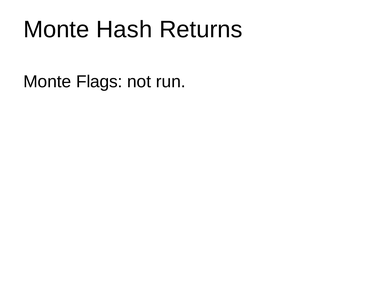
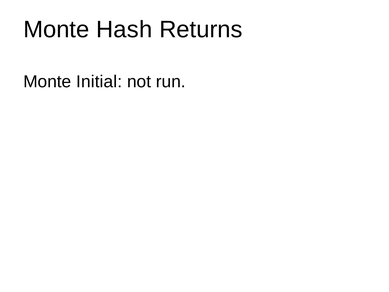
Flags: Flags -> Initial (99, 82)
